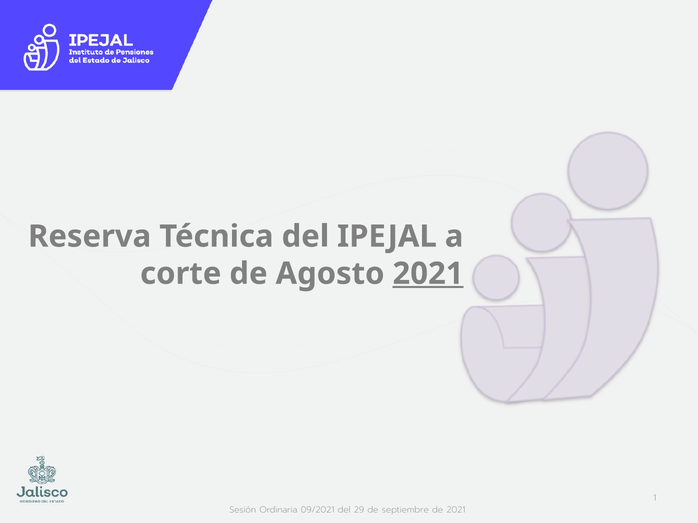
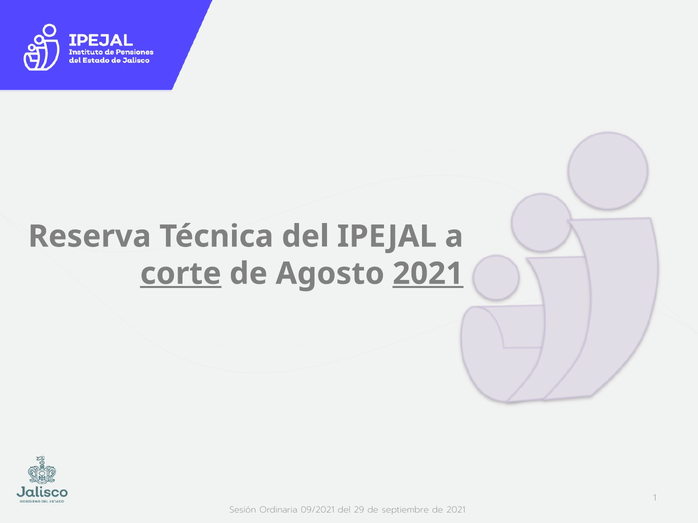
corte underline: none -> present (181, 274)
